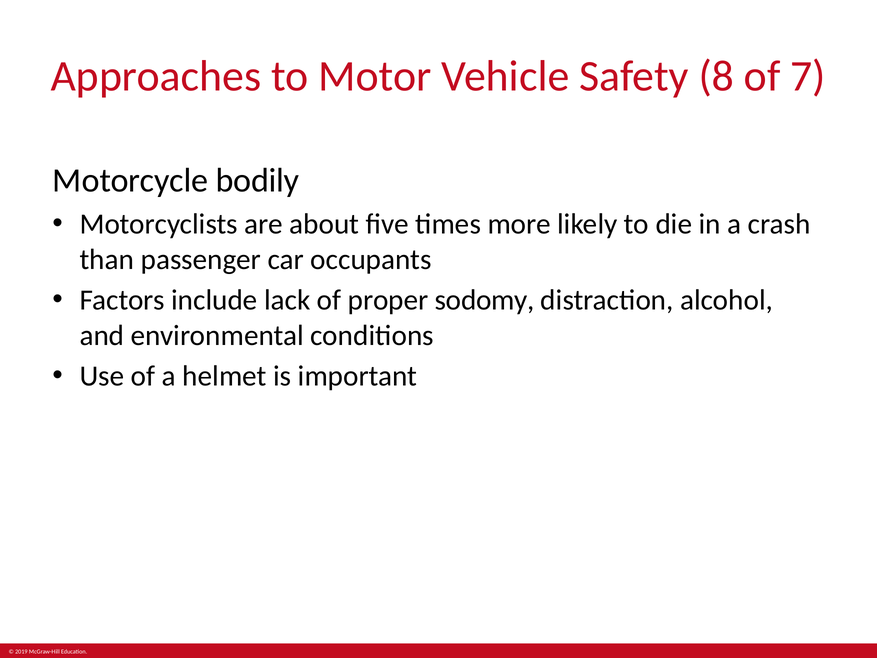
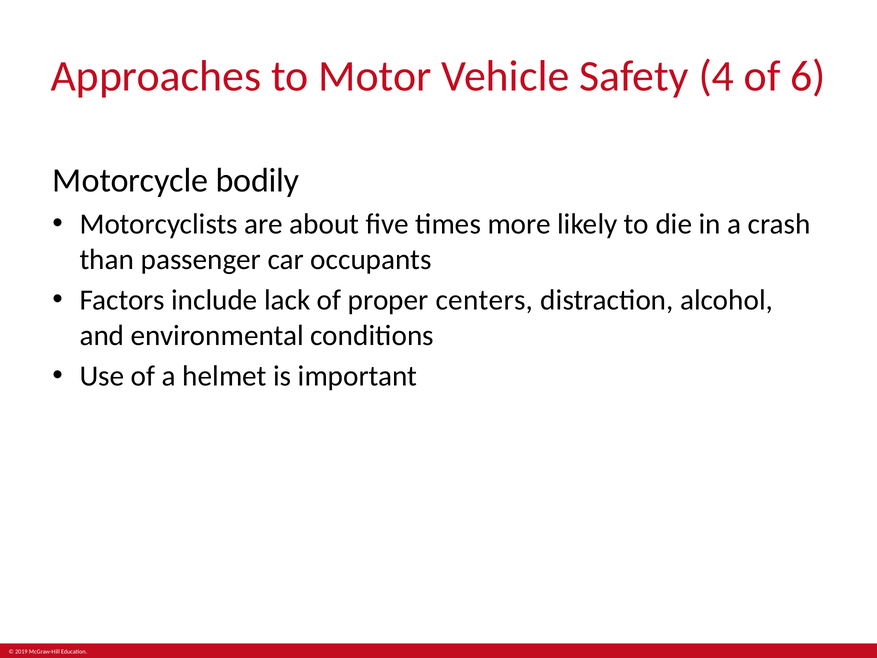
8: 8 -> 4 (716, 76)
7: 7 -> 6 (808, 76)
sodomy: sodomy -> centers (484, 300)
